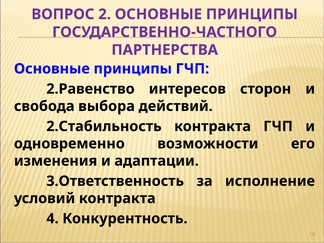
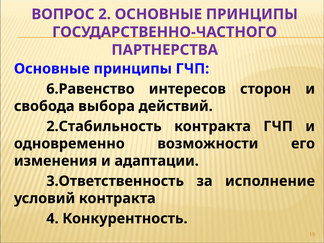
2.Равенство: 2.Равенство -> 6.Равенство (90, 89)
